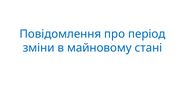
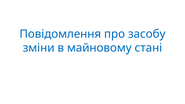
період: період -> засобу (147, 34)
